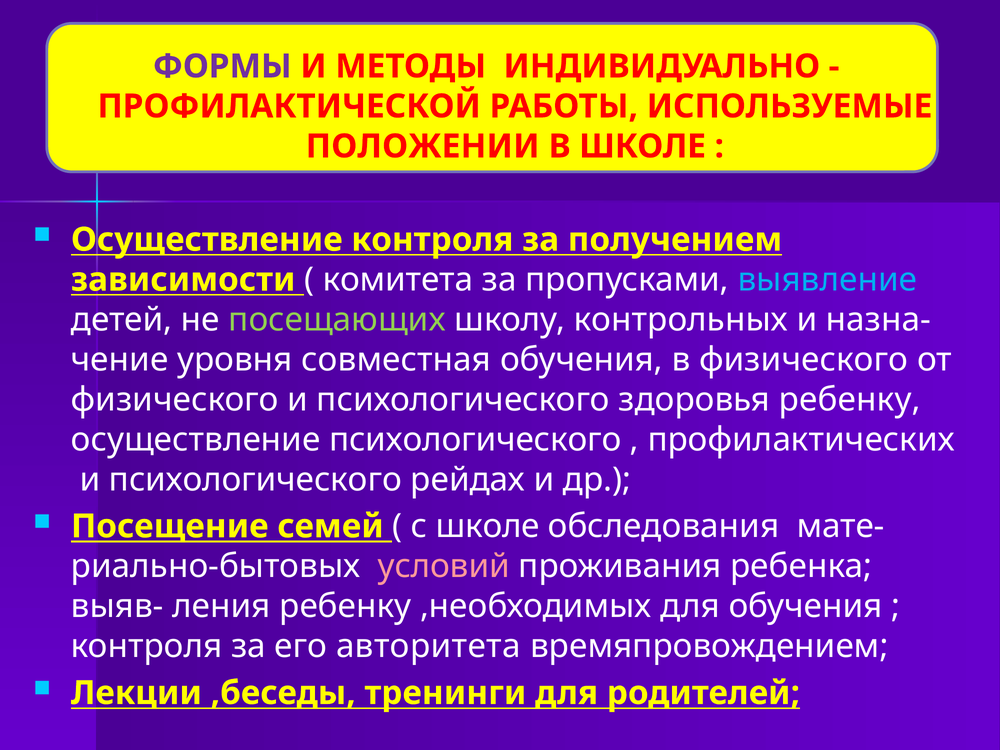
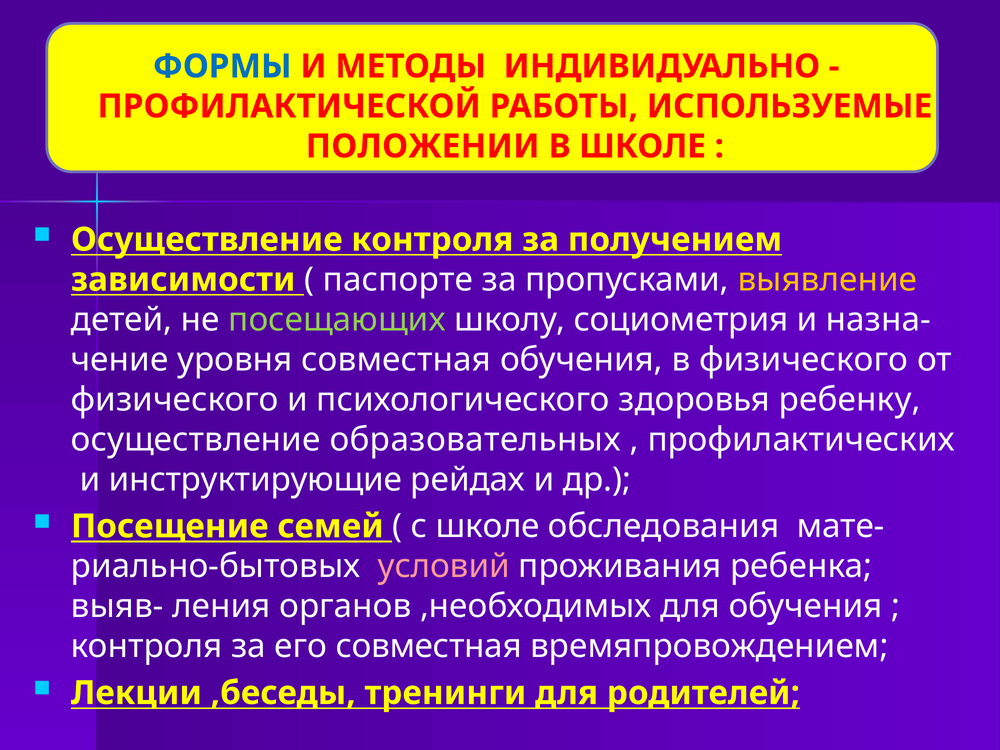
ФОРМЫ colour: purple -> blue (222, 66)
комитета: комитета -> паспорте (398, 280)
выявление colour: light blue -> yellow (827, 280)
контрольных: контрольных -> социометрия (681, 320)
осуществление психологического: психологического -> образовательных (475, 440)
психологического: психологического -> инструктирующие (255, 480)
ления ребенку: ребенку -> органов (345, 606)
его авторитета: авторитета -> совместная (429, 646)
